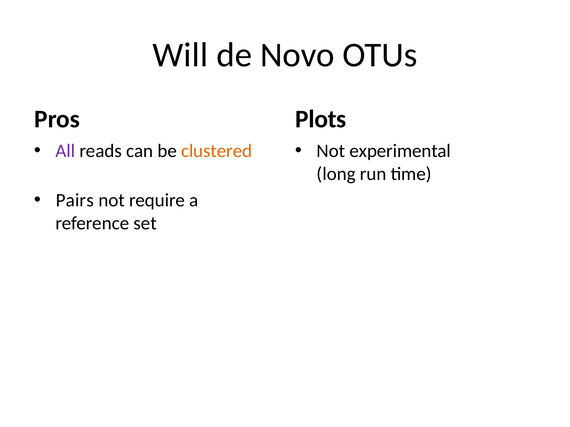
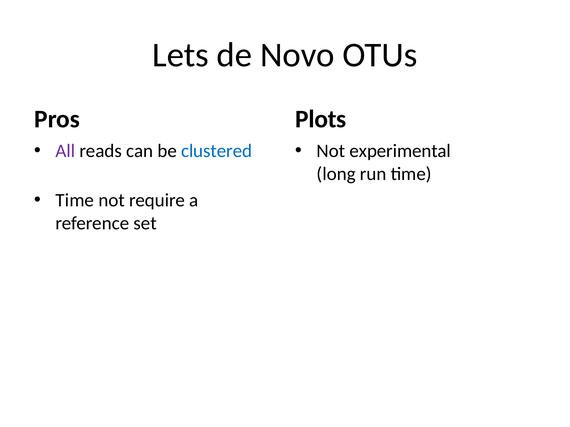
Will: Will -> Lets (181, 55)
clustered colour: orange -> blue (217, 151)
Pairs: Pairs -> Time (75, 201)
